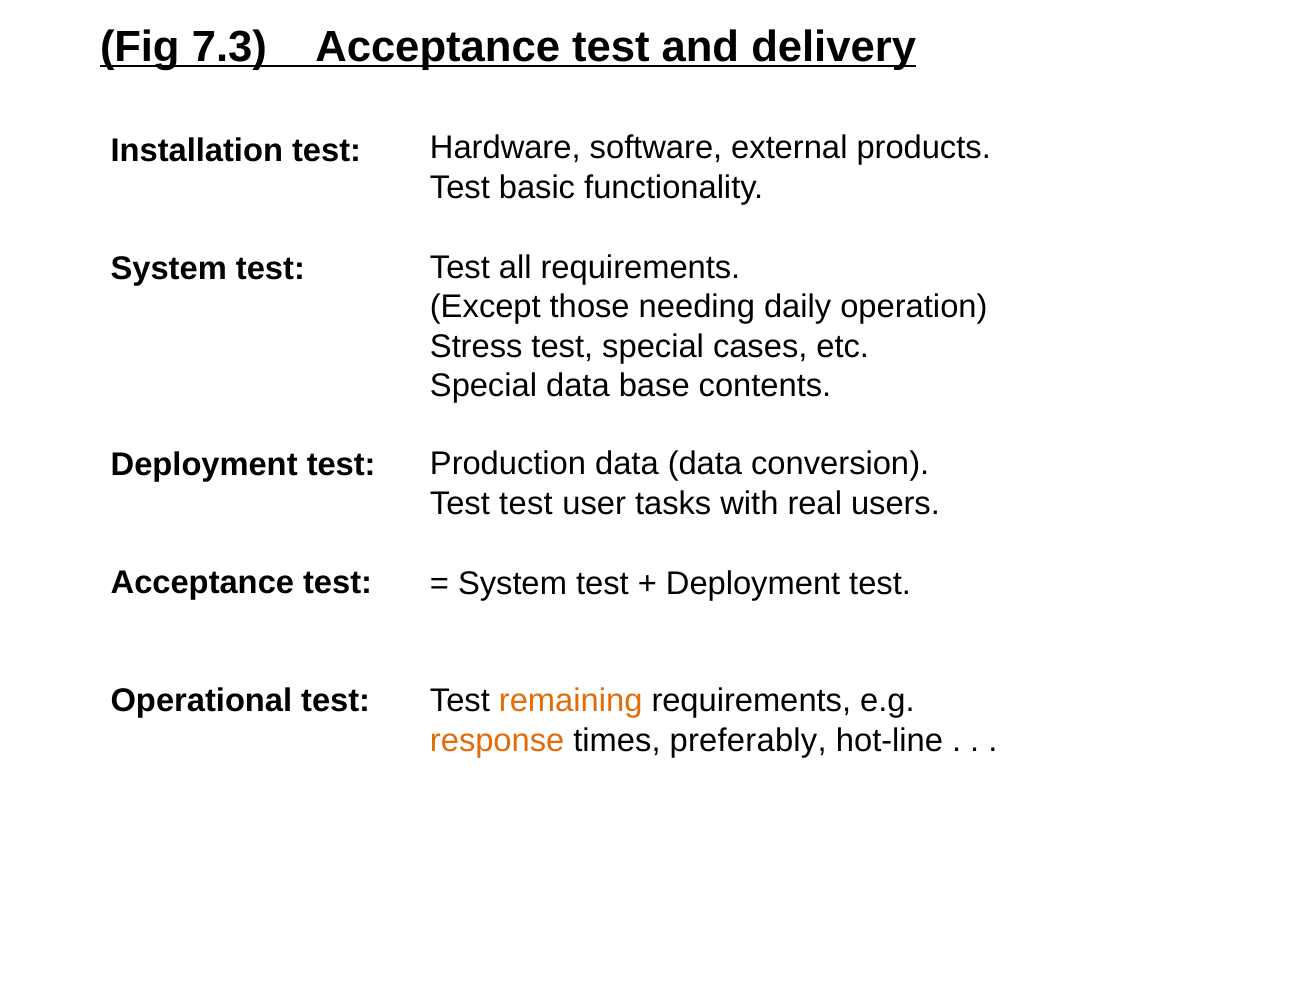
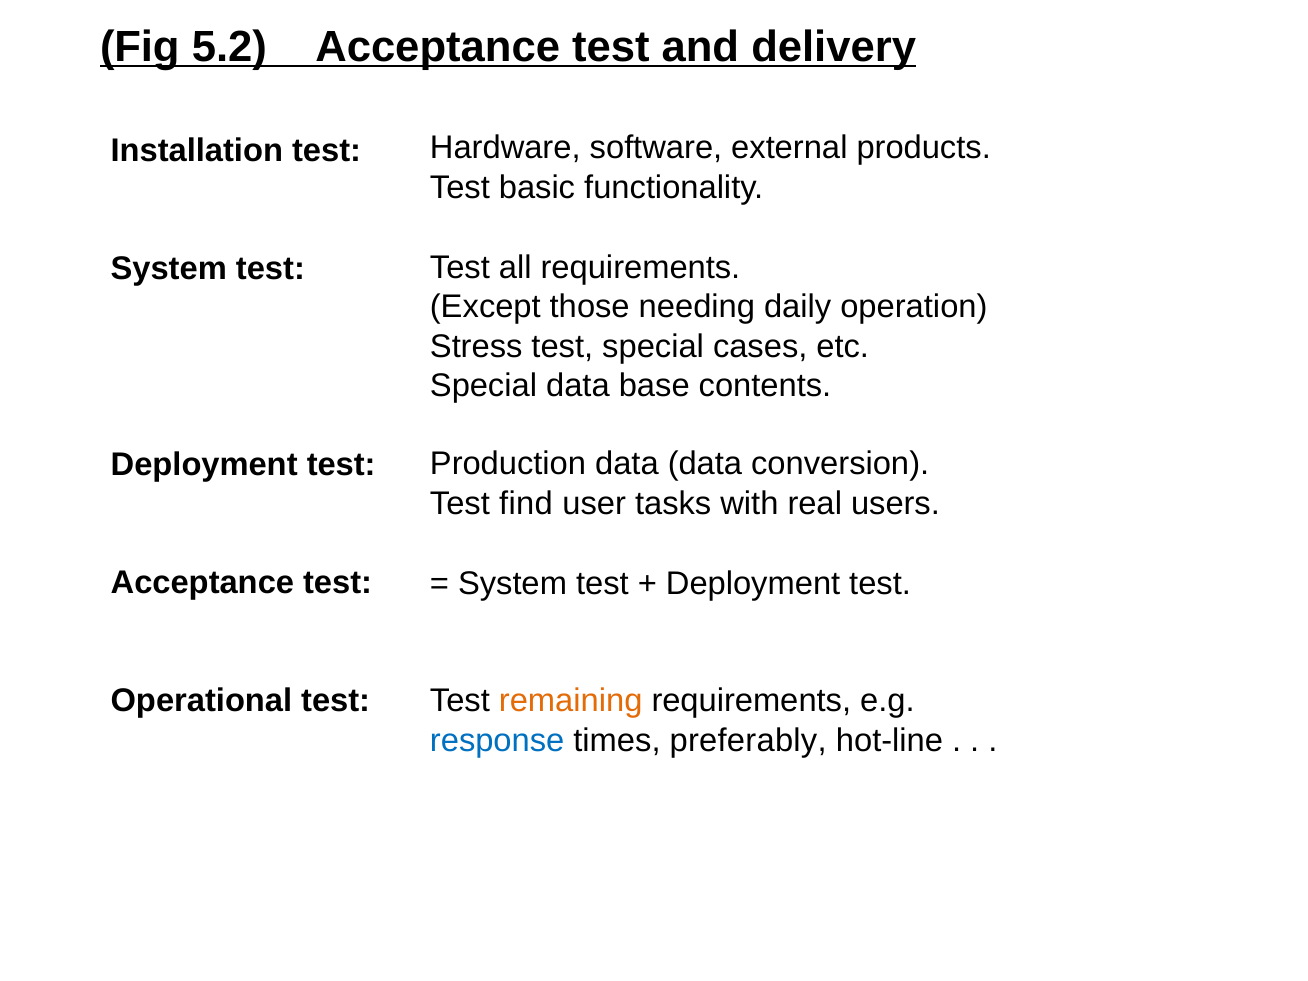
7.3: 7.3 -> 5.2 (229, 47)
test: test -> find (526, 503)
response colour: orange -> blue (497, 740)
